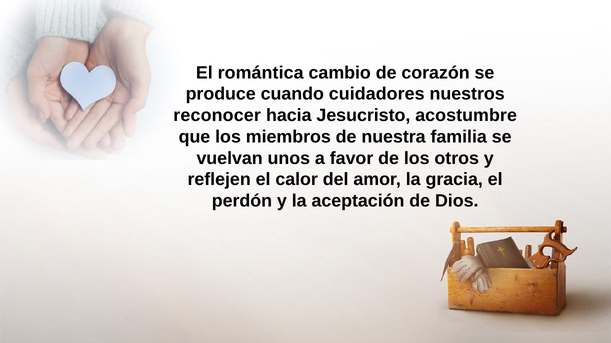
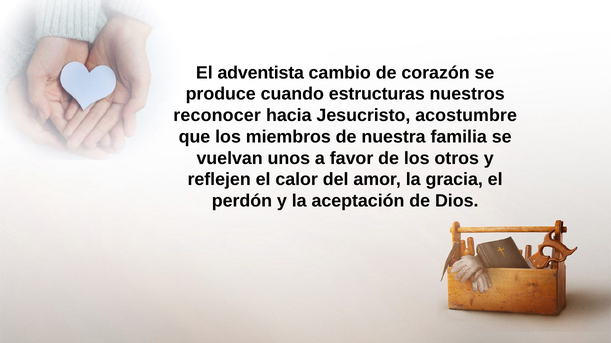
romántica: romántica -> adventista (261, 73)
cuidadores: cuidadores -> estructuras (377, 94)
